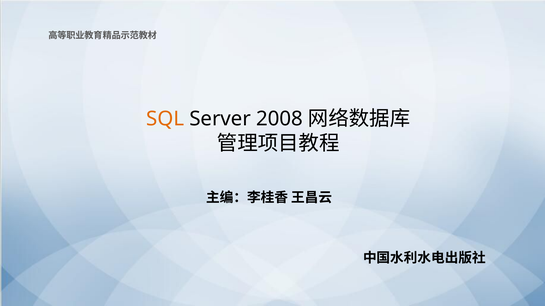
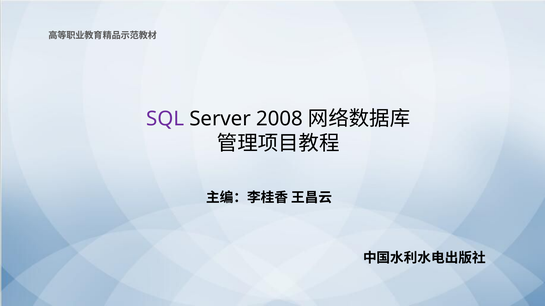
SQL colour: orange -> purple (165, 119)
